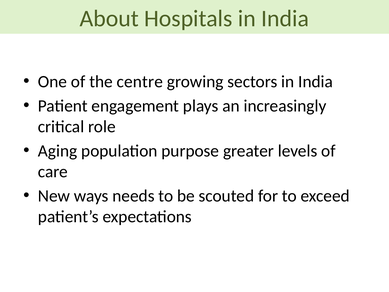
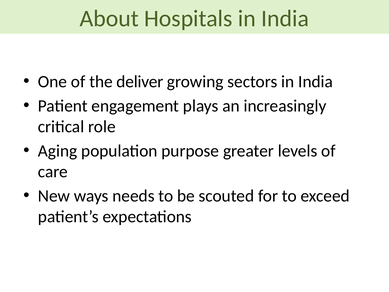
centre: centre -> deliver (140, 82)
